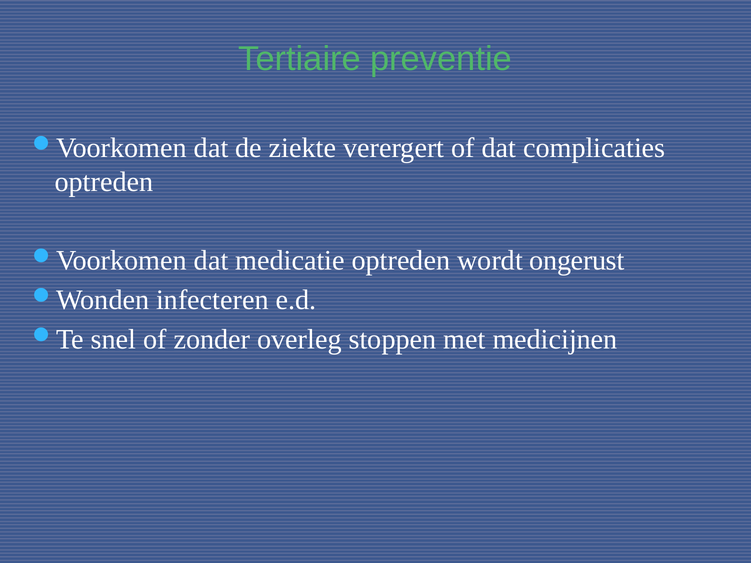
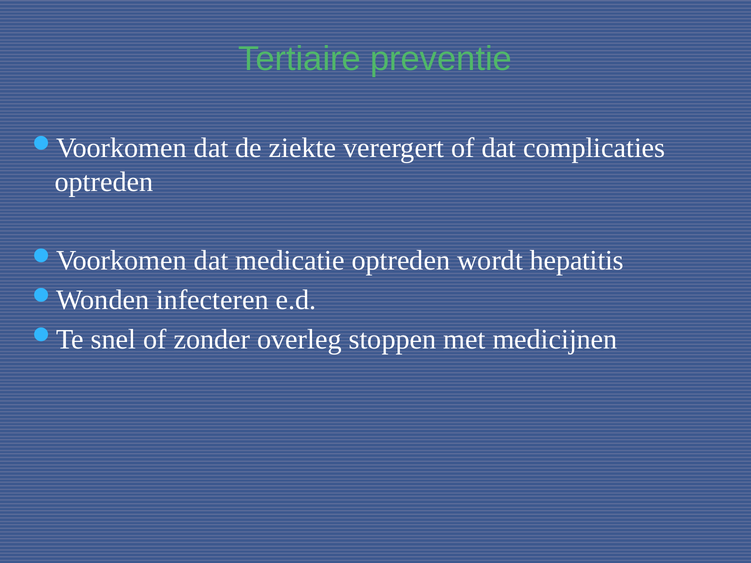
ongerust: ongerust -> hepatitis (577, 261)
